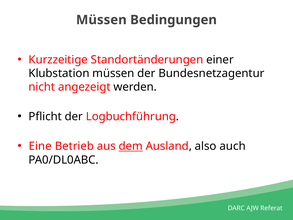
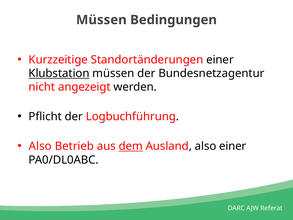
Klubstation underline: none -> present (59, 73)
Eine: Eine -> Also (40, 146)
also auch: auch -> einer (233, 146)
